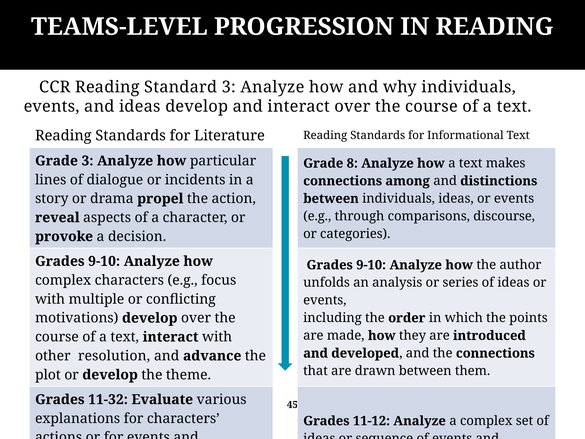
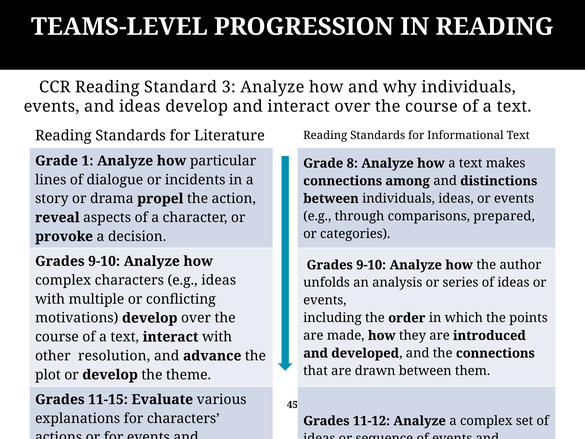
Grade 3: 3 -> 1 (88, 161)
discourse: discourse -> prepared (504, 216)
e.g focus: focus -> ideas (219, 280)
11-32: 11-32 -> 11-15 (108, 399)
